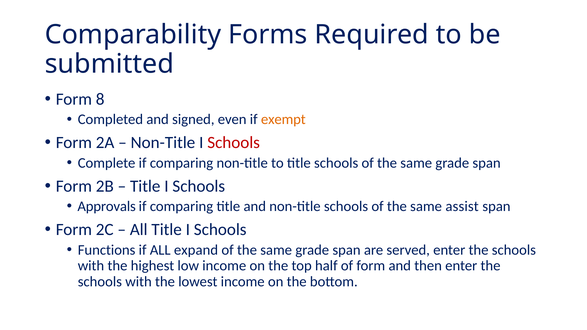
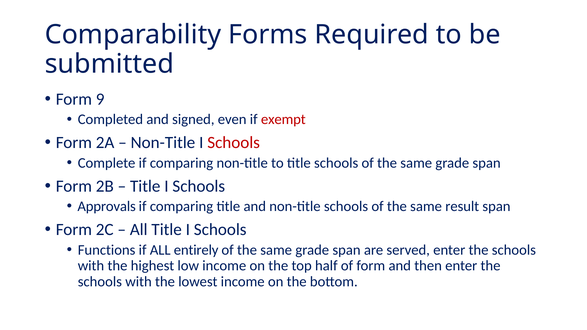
8: 8 -> 9 (100, 99)
exempt colour: orange -> red (283, 119)
assist: assist -> result (462, 206)
expand: expand -> entirely (196, 250)
